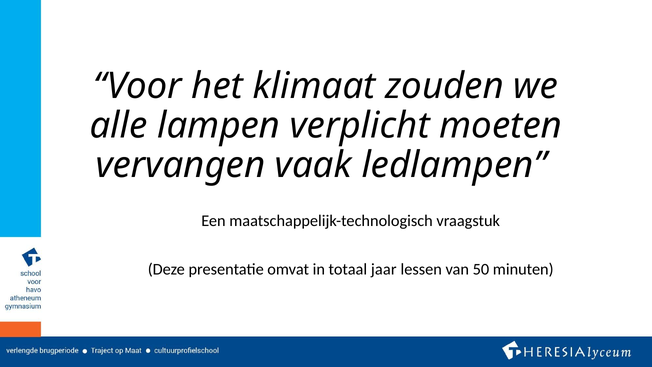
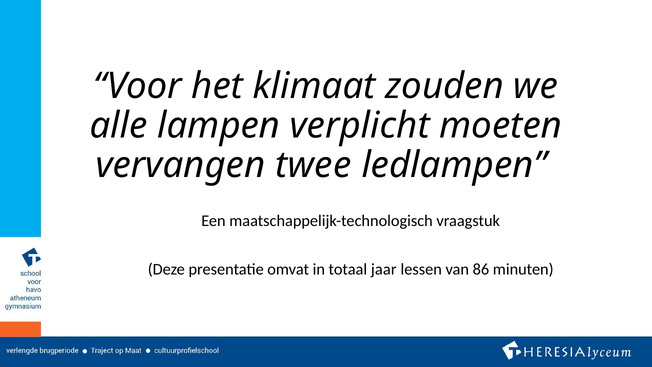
vaak: vaak -> twee (313, 165)
50: 50 -> 86 (481, 269)
